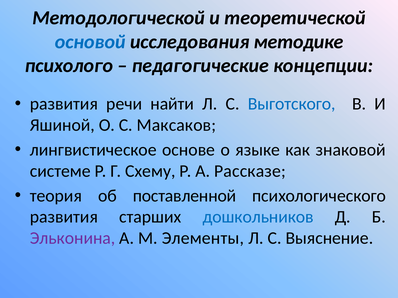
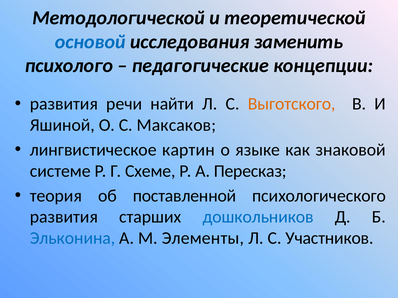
методике: методике -> заменить (299, 42)
Выготского colour: blue -> orange (292, 104)
основе: основе -> картин (189, 150)
Схему: Схему -> Схеме (150, 171)
Рассказе: Рассказе -> Пересказ (250, 171)
Эльконина colour: purple -> blue (73, 238)
Выяснение: Выяснение -> Участников (329, 238)
